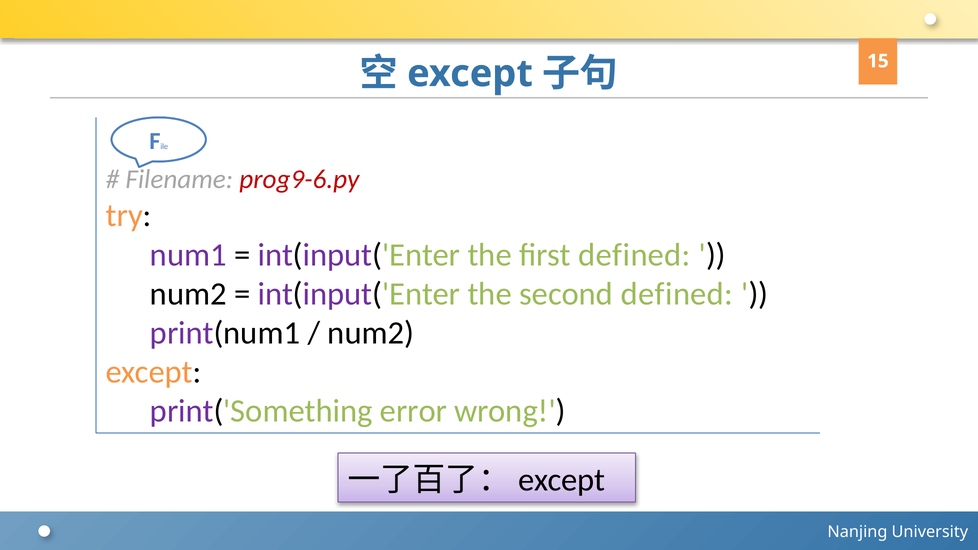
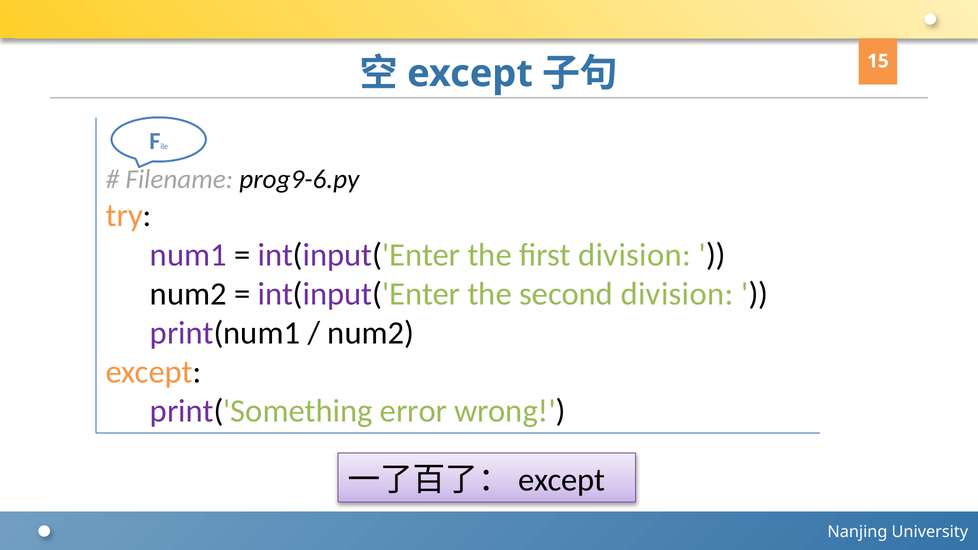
prog9-6.py colour: red -> black (299, 179)
first defined: defined -> division (635, 255)
second defined: defined -> division (677, 294)
